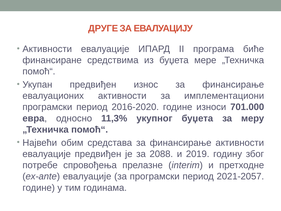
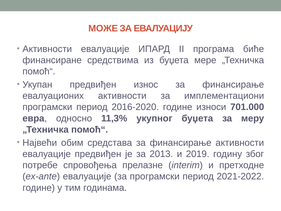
ДРУГЕ: ДРУГЕ -> МОЖЕ (103, 28)
2088: 2088 -> 2013 (161, 154)
2021-2057: 2021-2057 -> 2021-2022 (240, 176)
